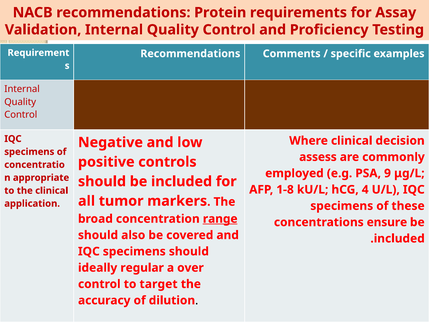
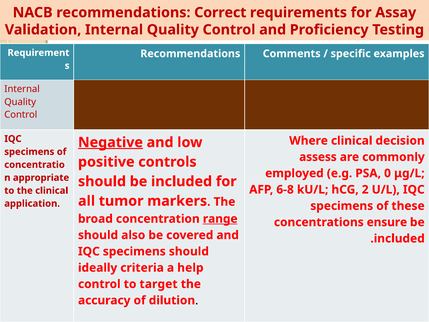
Protein: Protein -> Correct (220, 13)
Negative underline: none -> present (110, 142)
9: 9 -> 0 (388, 173)
1-8: 1-8 -> 6-8 (285, 189)
4: 4 -> 2 (365, 189)
regular: regular -> criteria (142, 268)
over: over -> help (190, 268)
